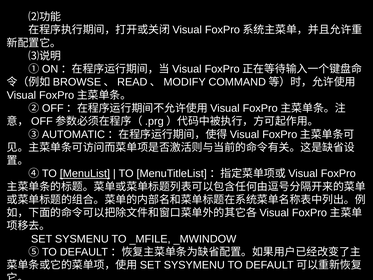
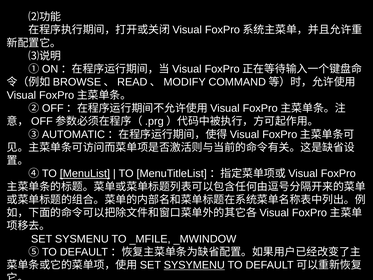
SYSYMENU underline: none -> present (194, 265)
